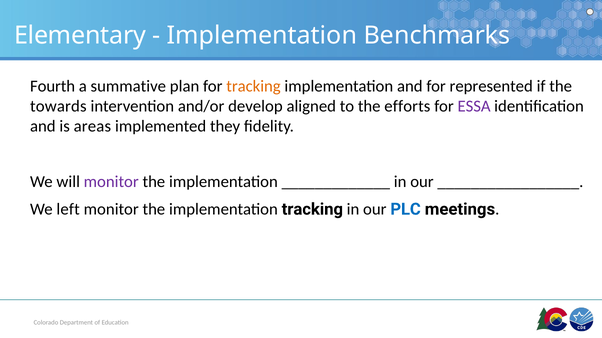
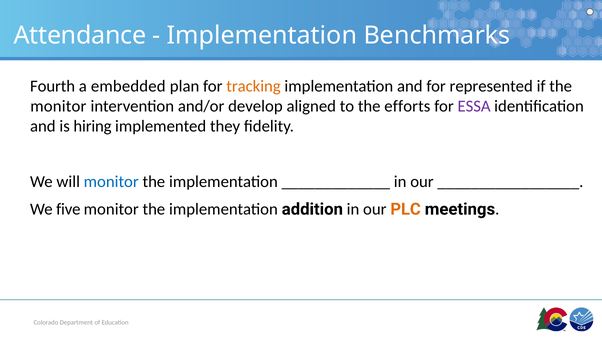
Elementary: Elementary -> Attendance (80, 36)
summative: summative -> embedded (128, 86)
towards: towards -> monitor (58, 107)
areas: areas -> hiring (93, 127)
monitor colour: purple -> blue (111, 182)
left: left -> five (68, 210)
implementation tracking: tracking -> addition (312, 210)
PLC colour: blue -> orange (406, 210)
